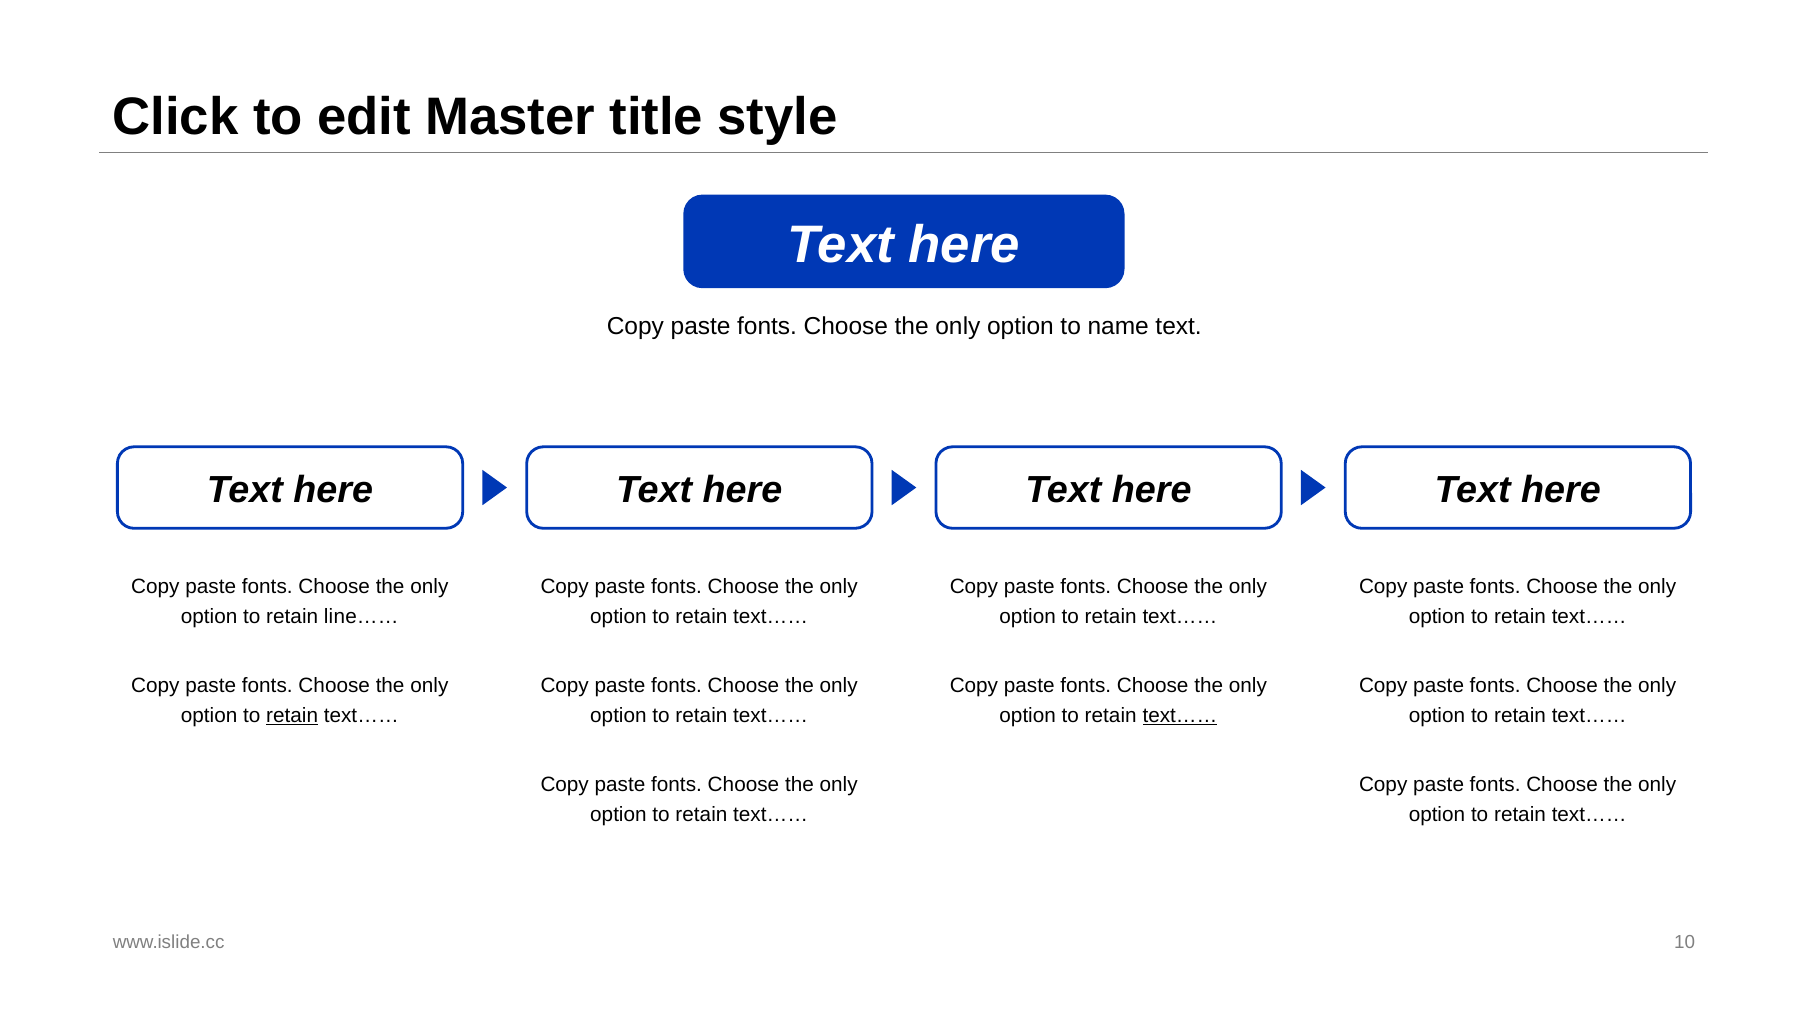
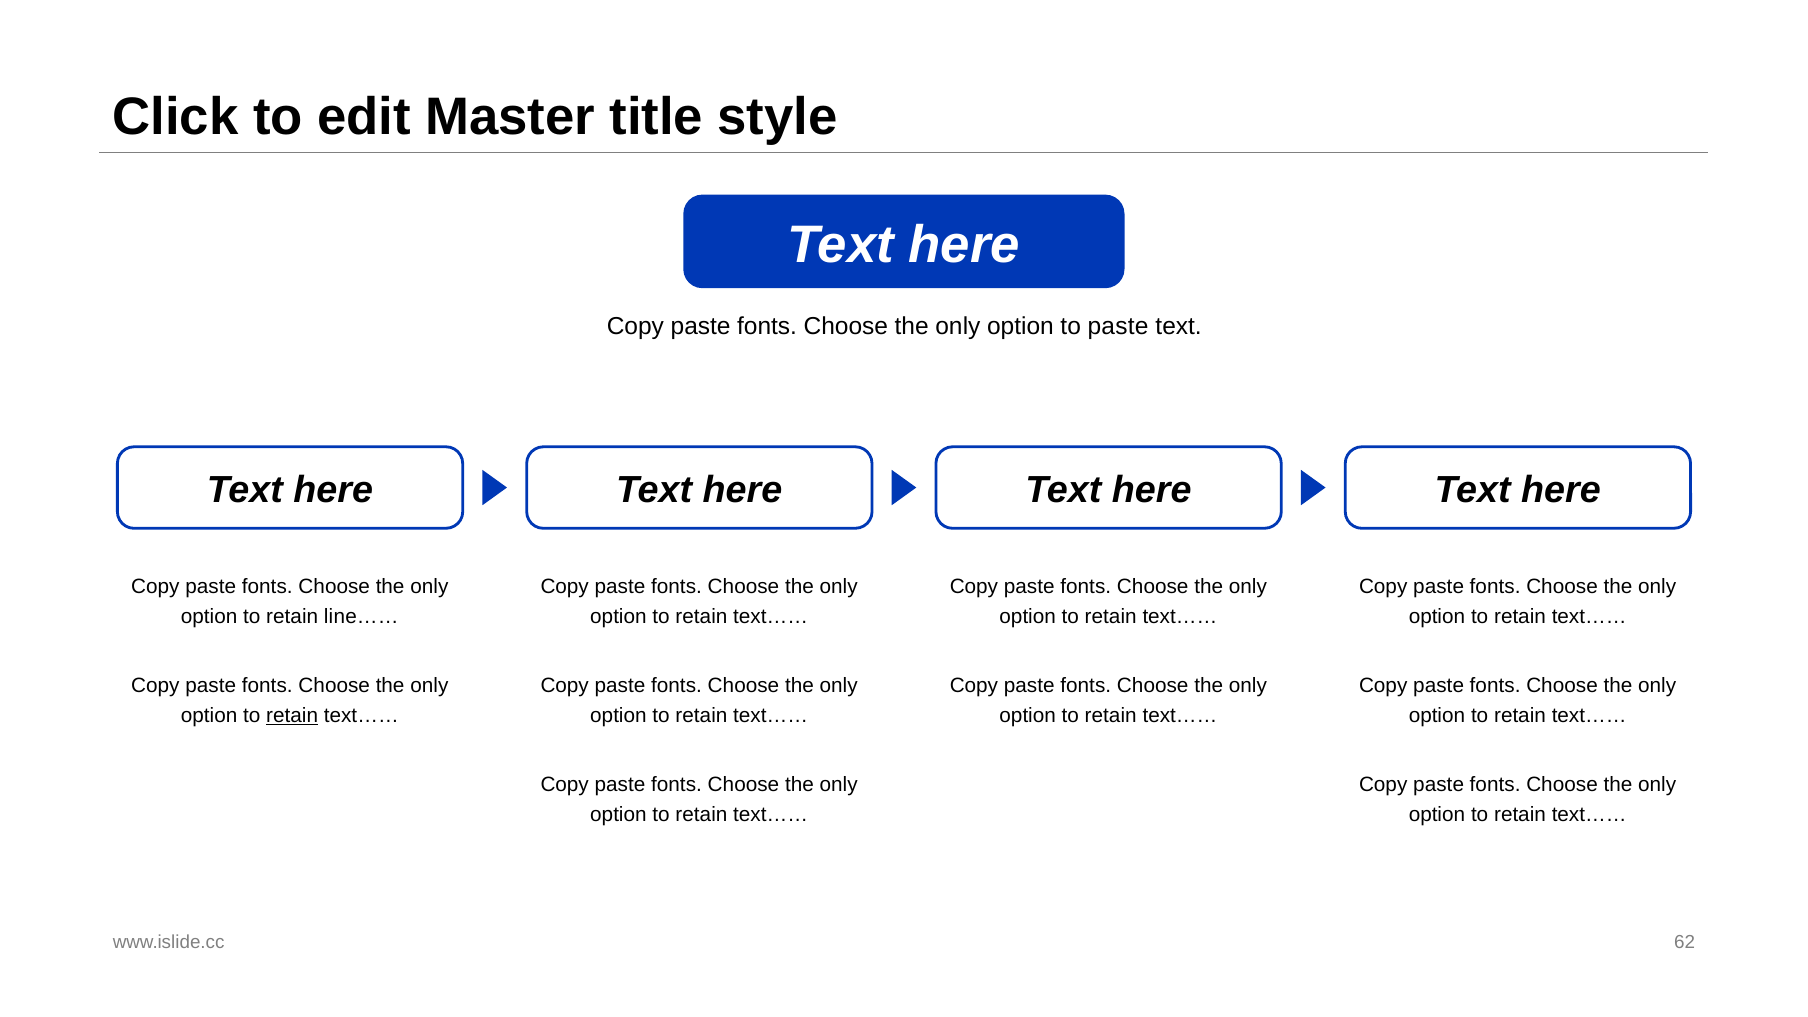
to name: name -> paste (1118, 326)
text…… underline: present -> none (1180, 716)
10: 10 -> 62 (1685, 942)
